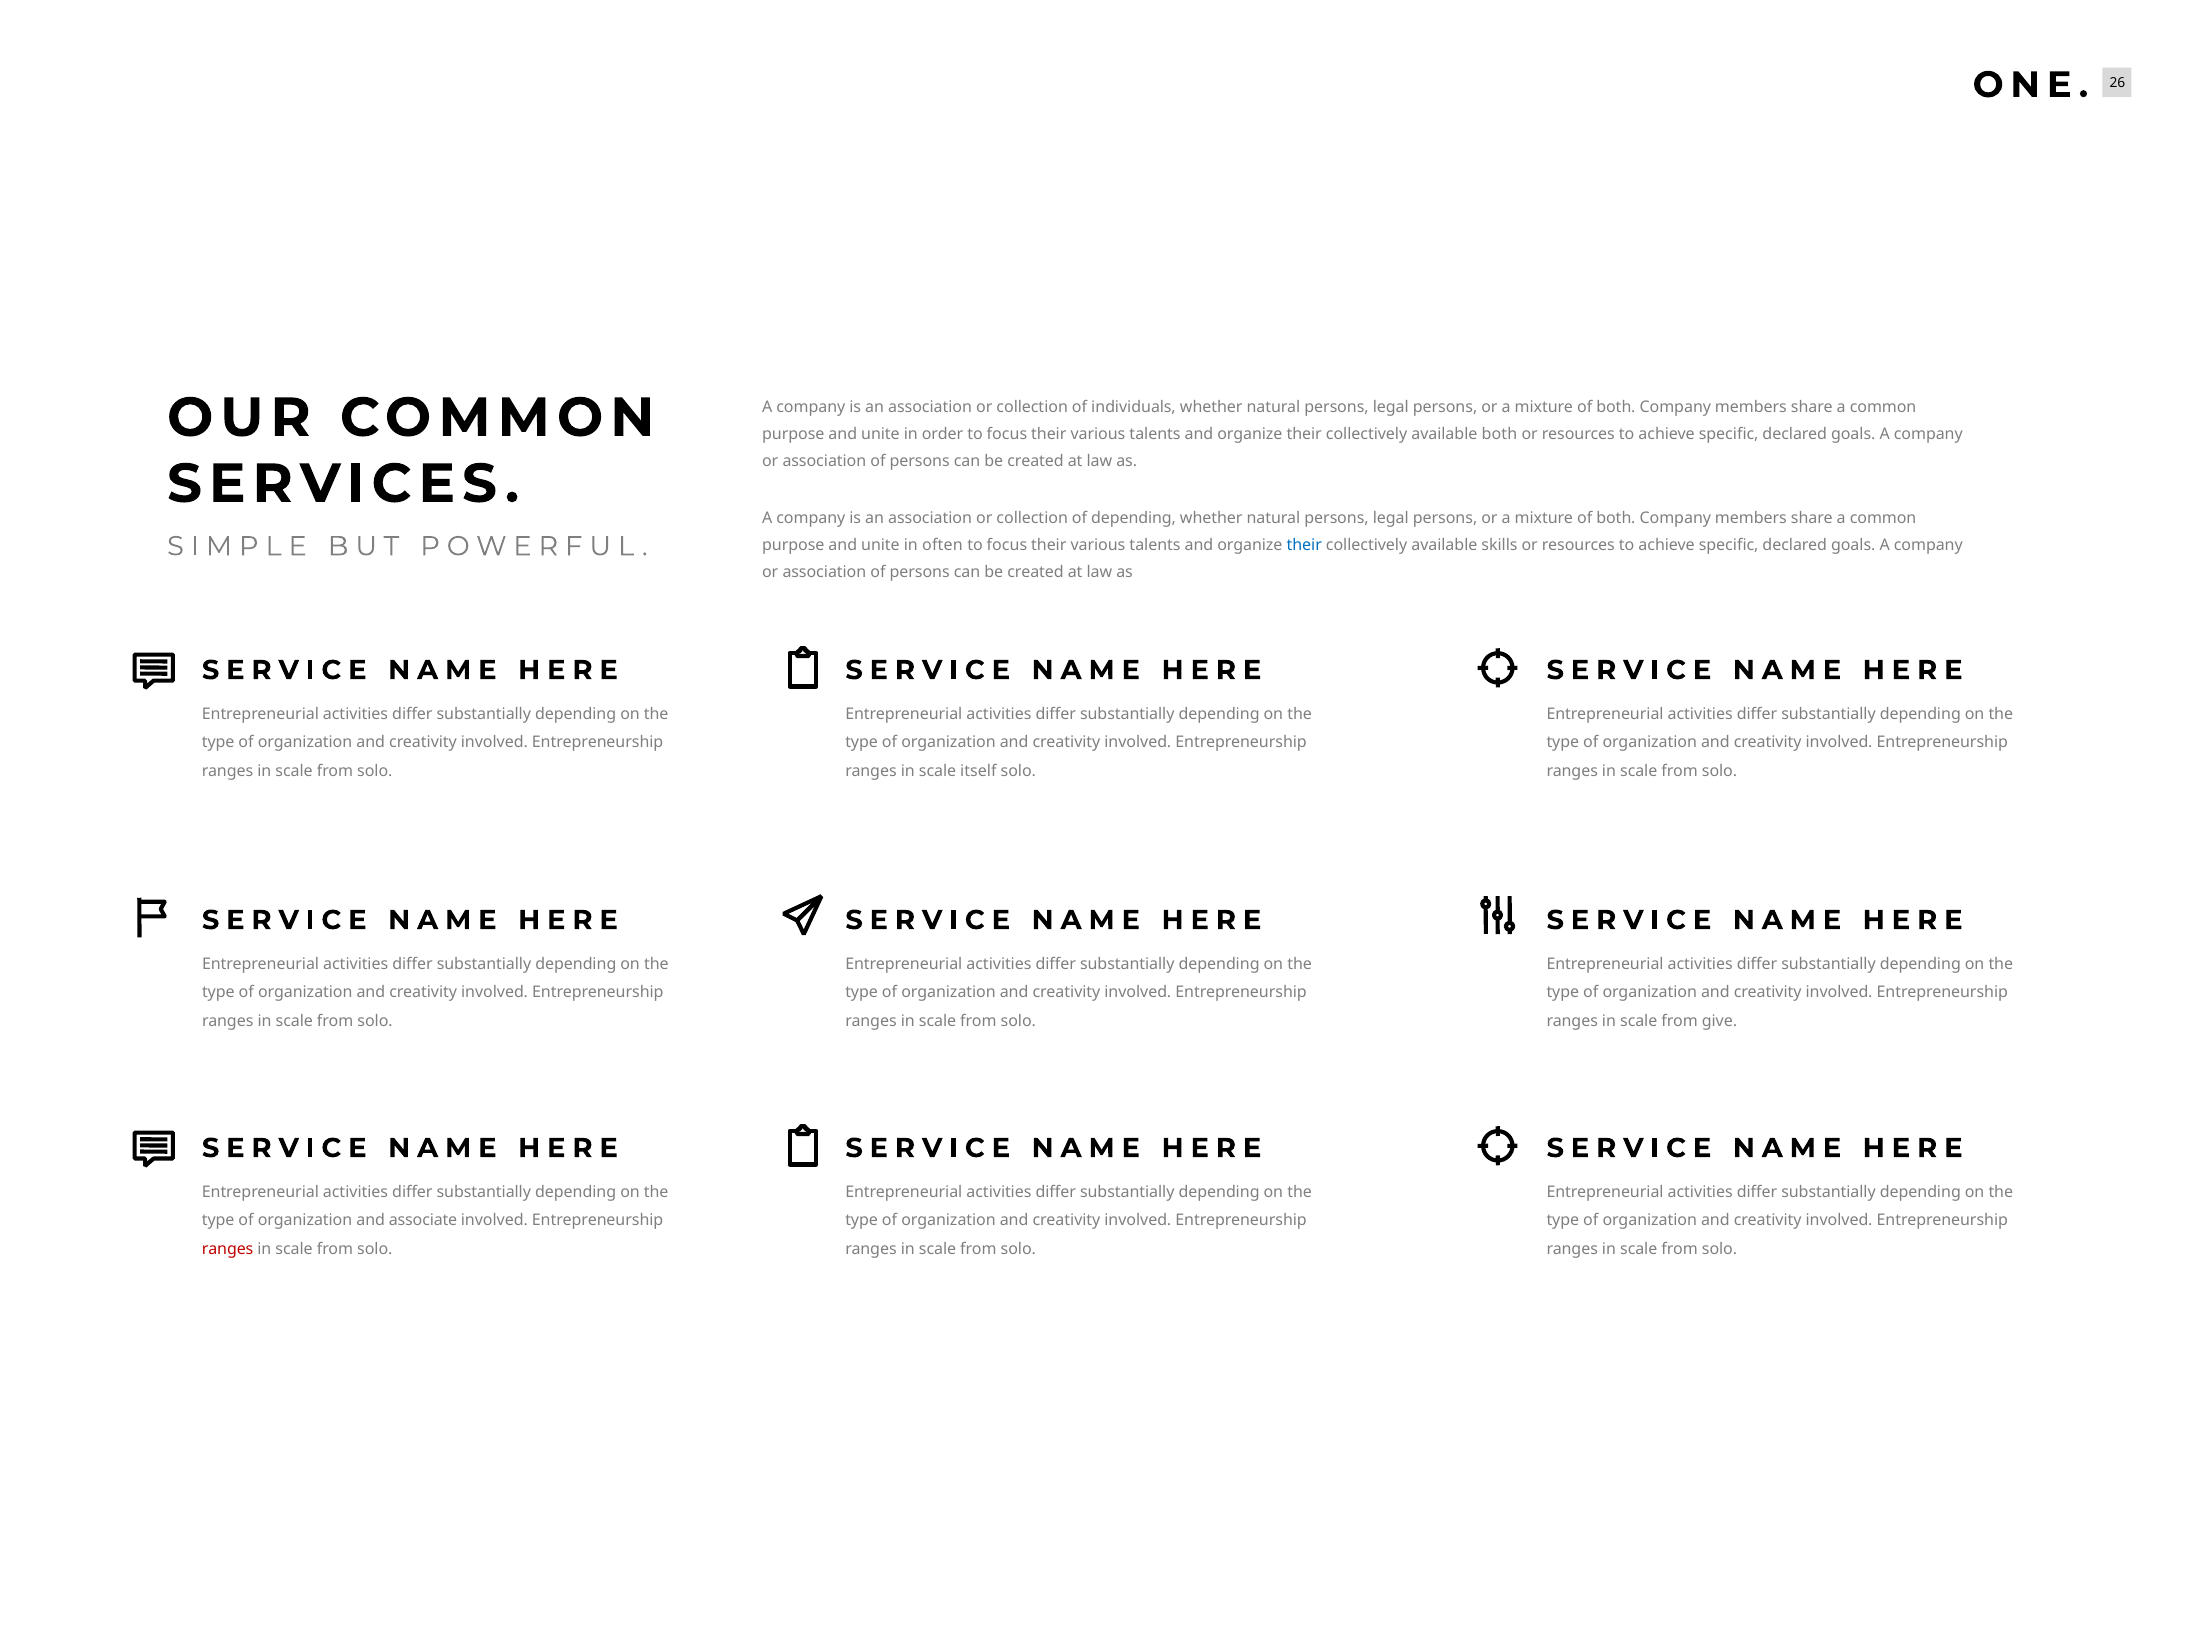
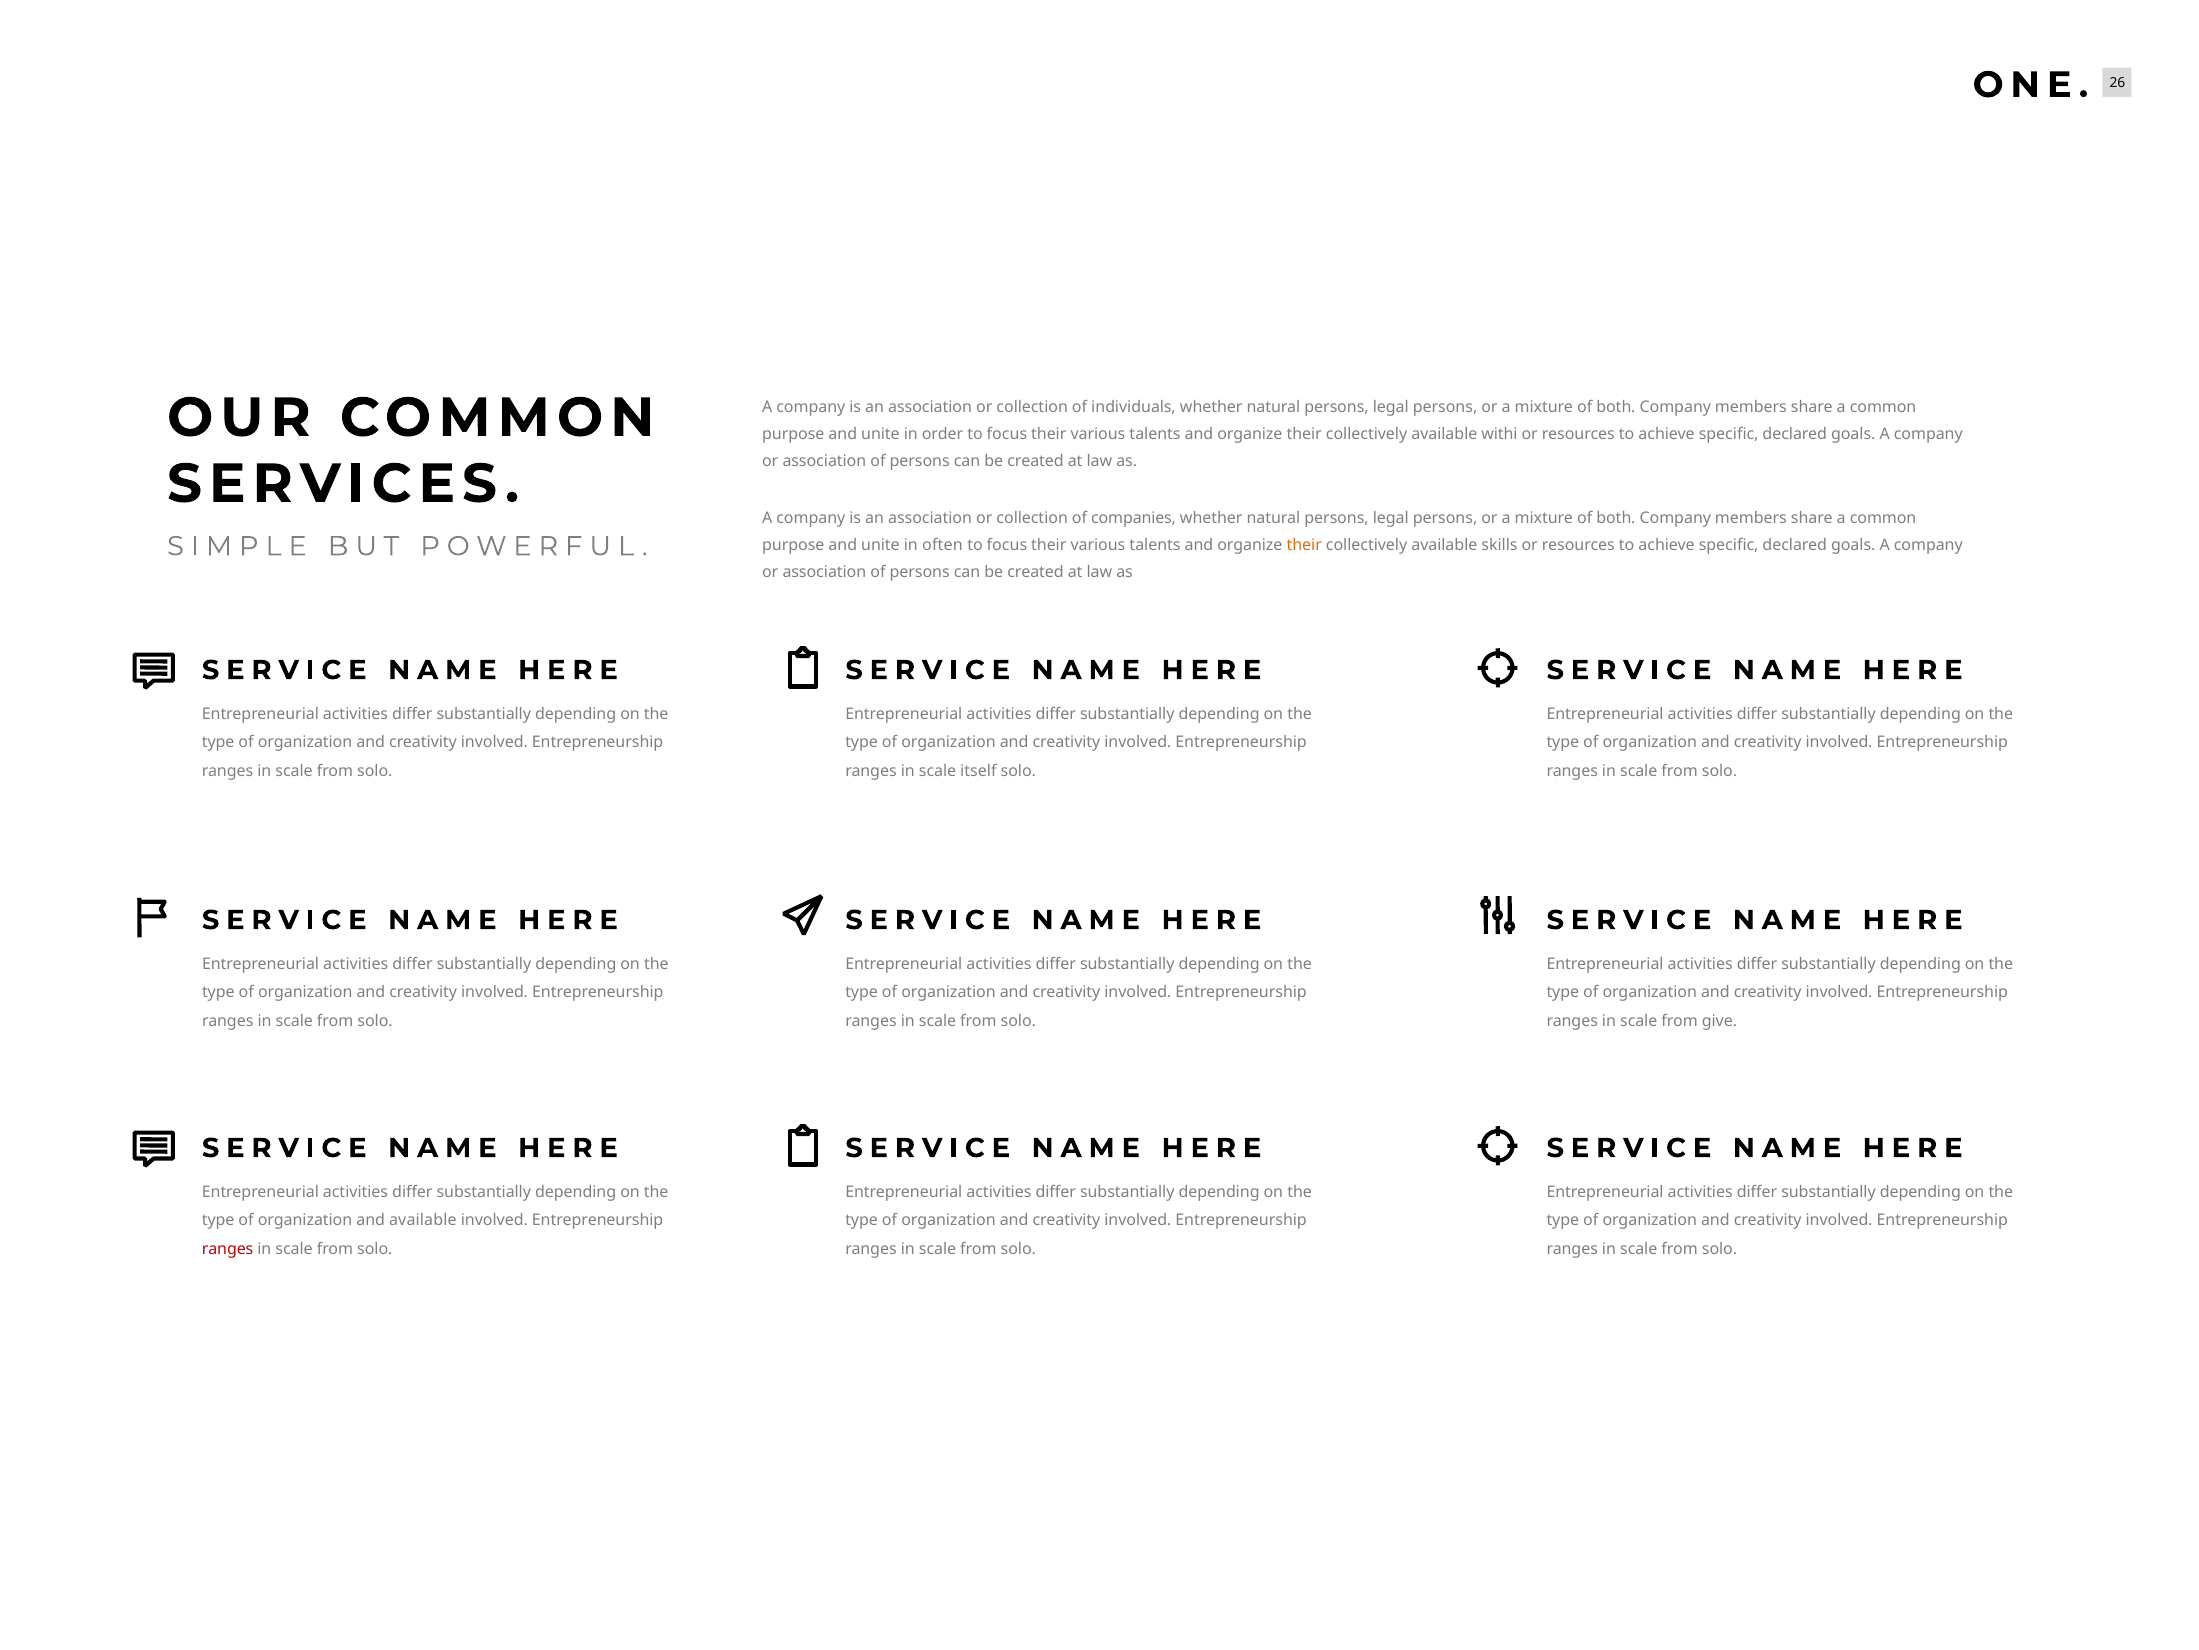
available both: both -> withi (1500, 434)
of depending: depending -> companies (1134, 518)
their colour: blue -> orange (1304, 545)
and associate: associate -> available (423, 1220)
